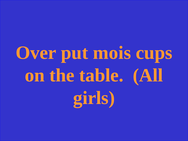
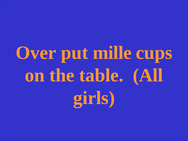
mois: mois -> mille (112, 53)
